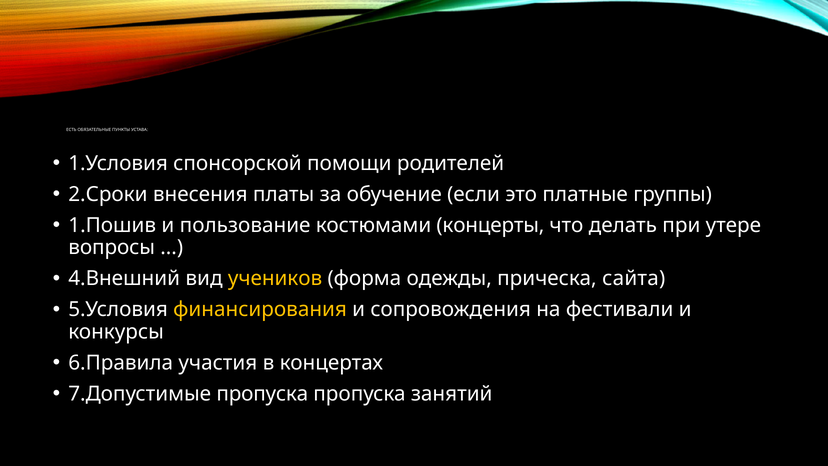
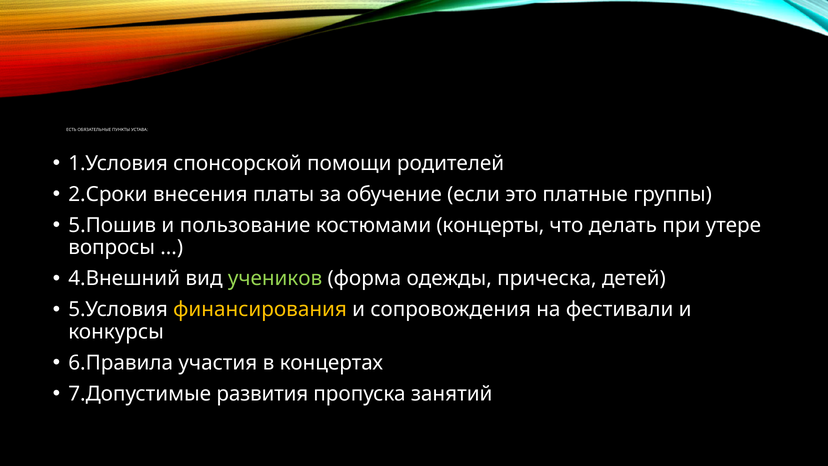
1.Пошив: 1.Пошив -> 5.Пошив (112, 225)
учеников colour: yellow -> light green (275, 278)
сайта: сайта -> детей (634, 278)
7.Допустимые пропуска: пропуска -> развития (262, 394)
